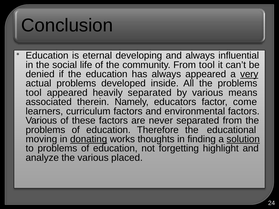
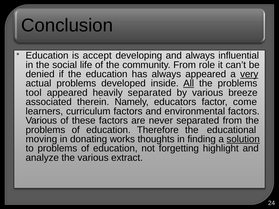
eternal: eternal -> accept (97, 56)
From tool: tool -> role (207, 65)
All underline: none -> present (189, 84)
means: means -> breeze (243, 93)
donating underline: present -> none (89, 139)
placed: placed -> extract (127, 158)
